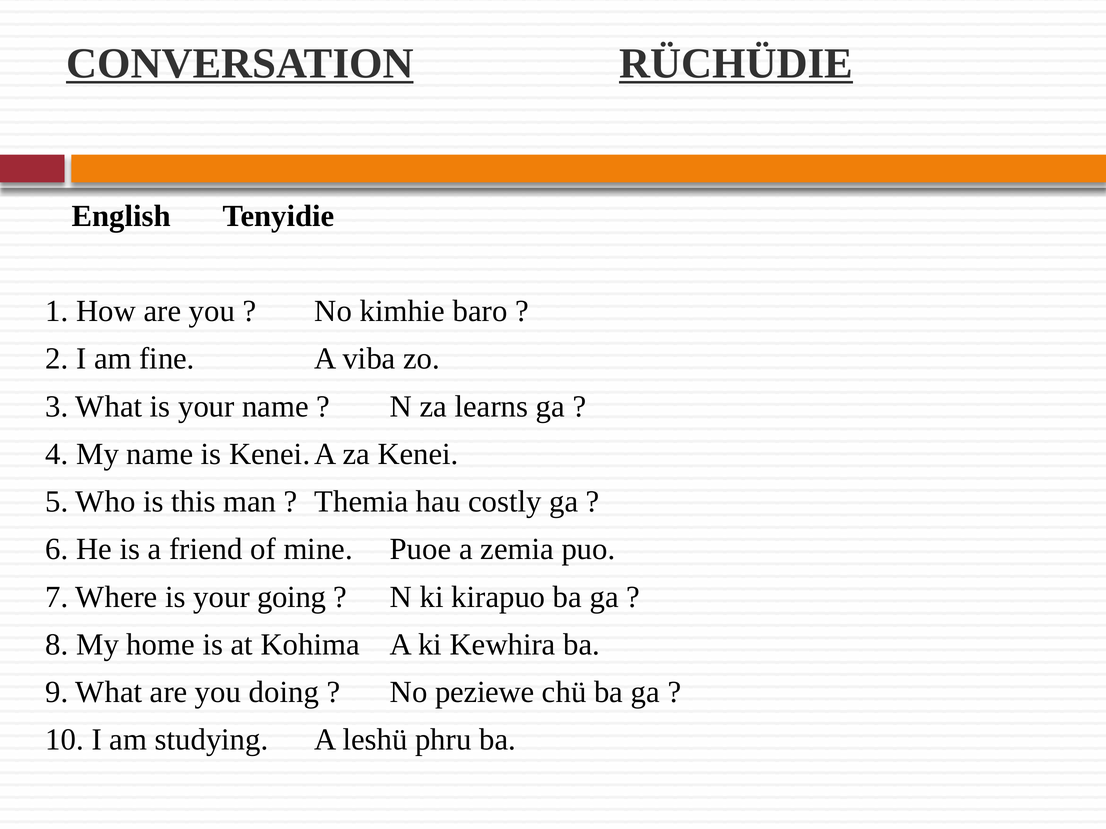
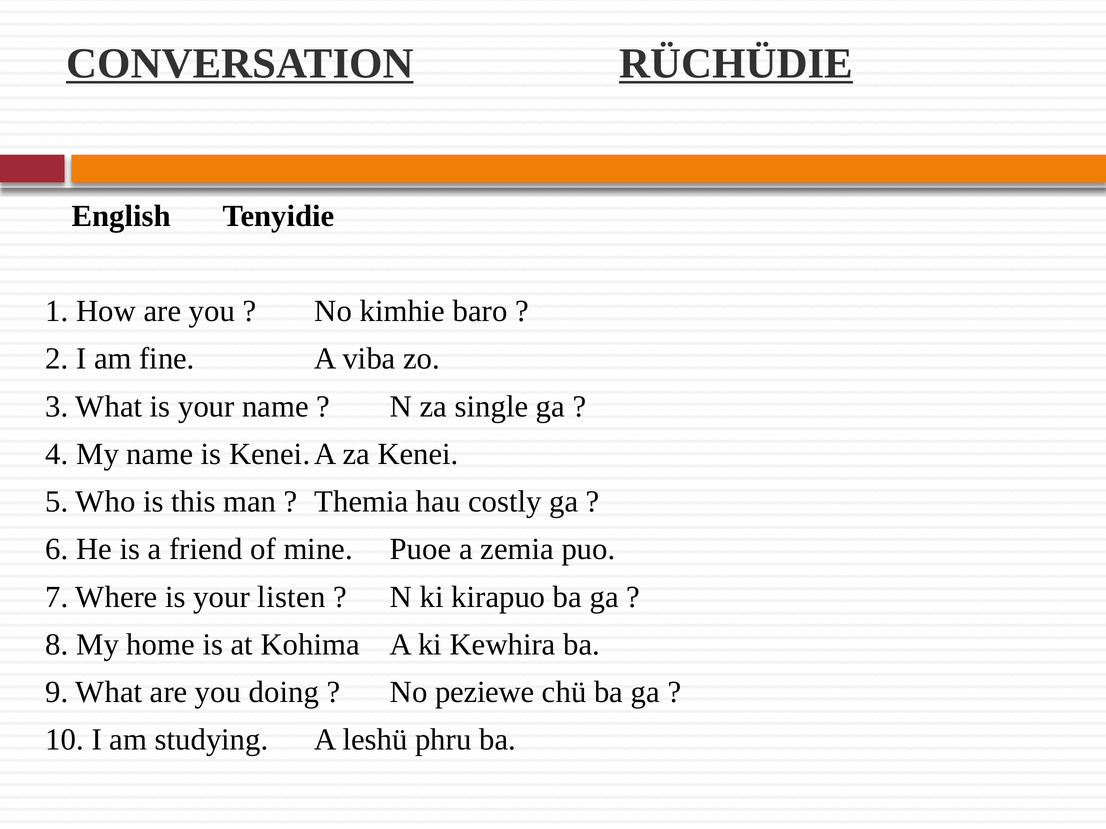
learns: learns -> single (491, 407)
going: going -> listen (291, 597)
